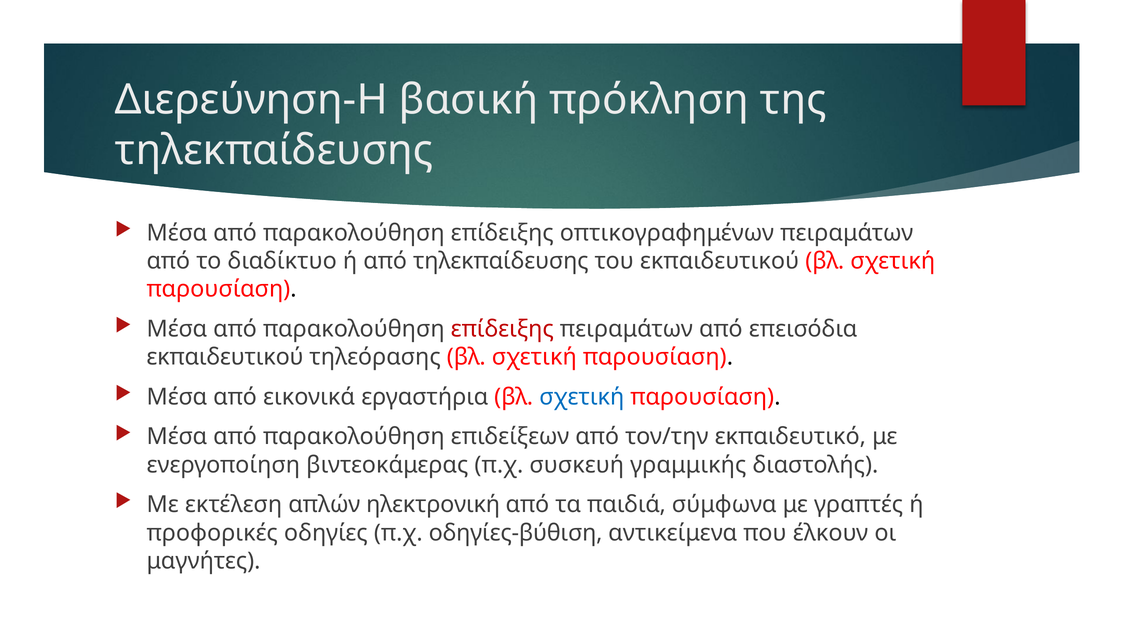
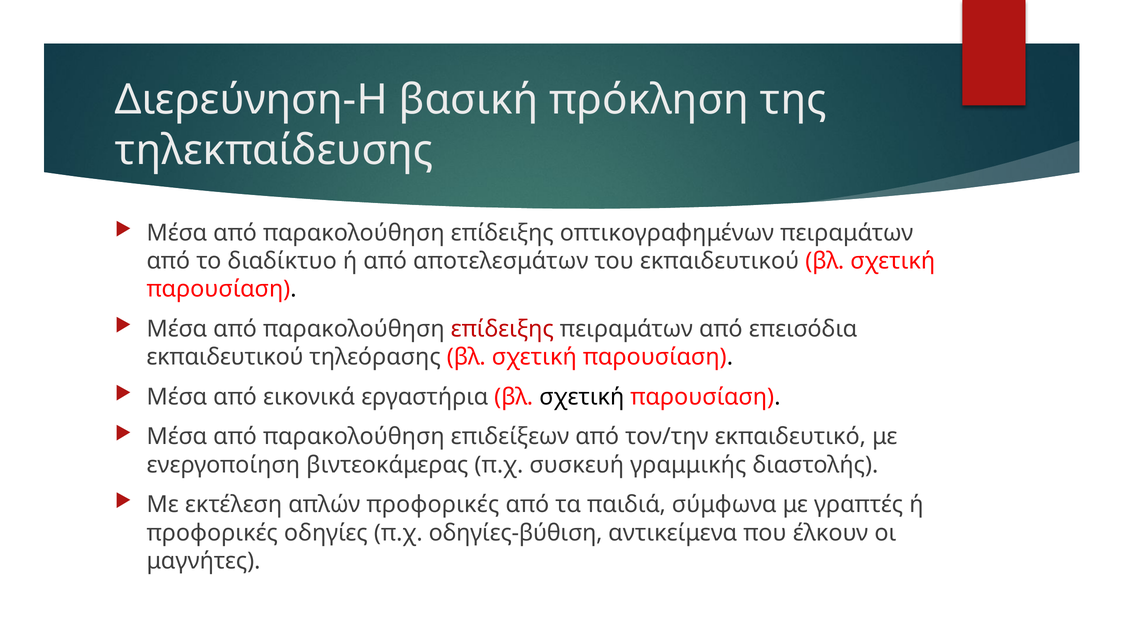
από τηλεκπαίδευσης: τηλεκπαίδευσης -> αποτελεσμάτων (501, 261)
σχετική colour: blue -> black (582, 397)
απλών ηλεκτρονική: ηλεκτρονική -> προφορικές (433, 505)
